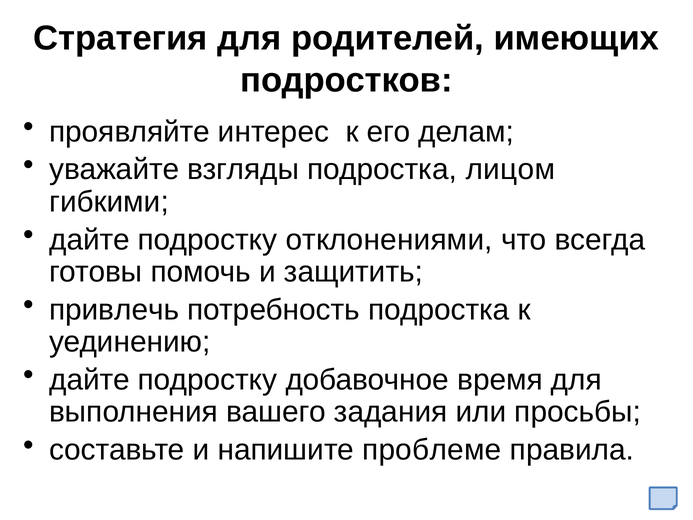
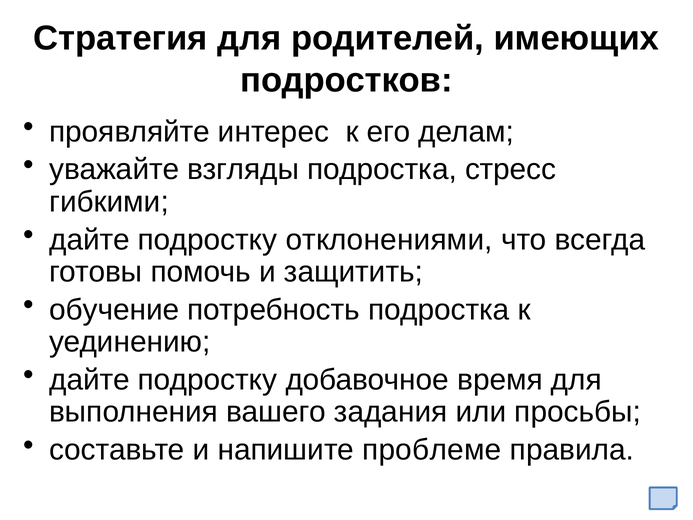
лицом: лицом -> стресс (511, 170)
привлечь: привлечь -> обучение (114, 310)
